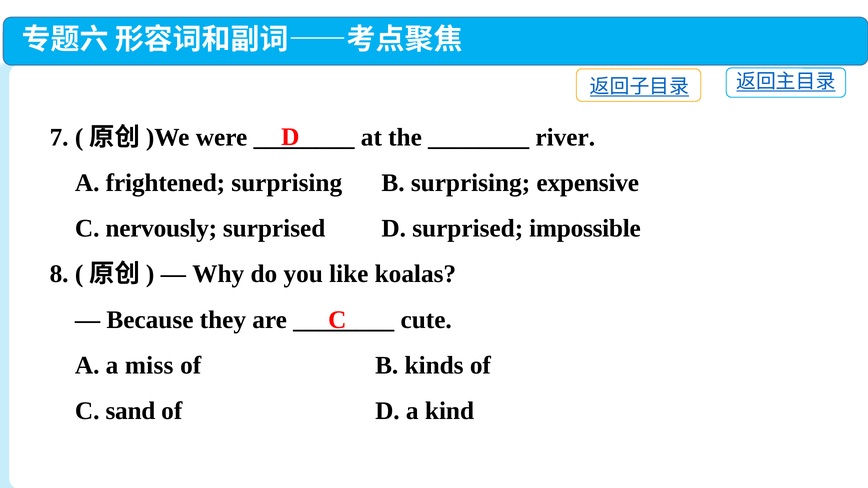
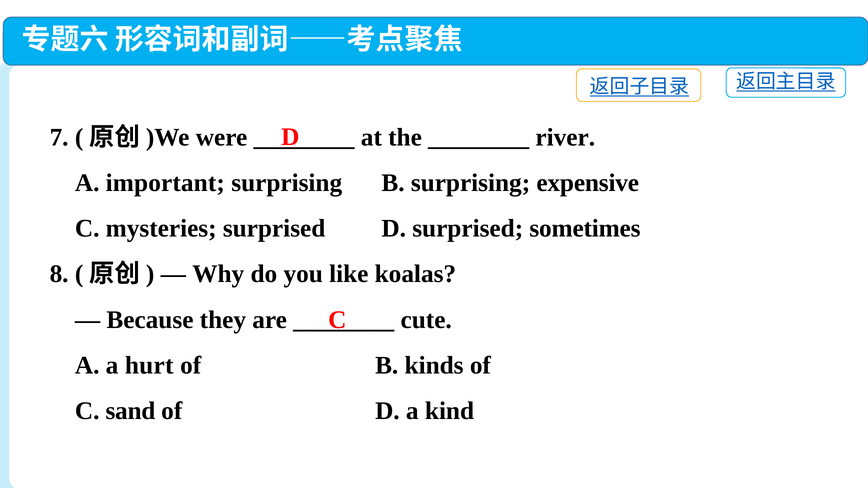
frightened: frightened -> important (165, 183)
nervously: nervously -> mysteries (161, 229)
impossible: impossible -> sometimes (585, 229)
miss: miss -> hurt (149, 365)
